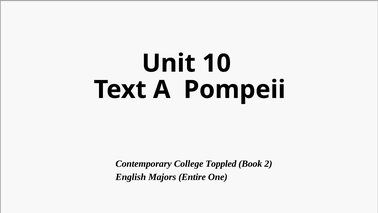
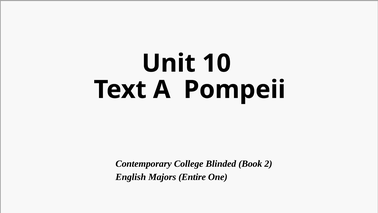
Toppled: Toppled -> Blinded (221, 164)
